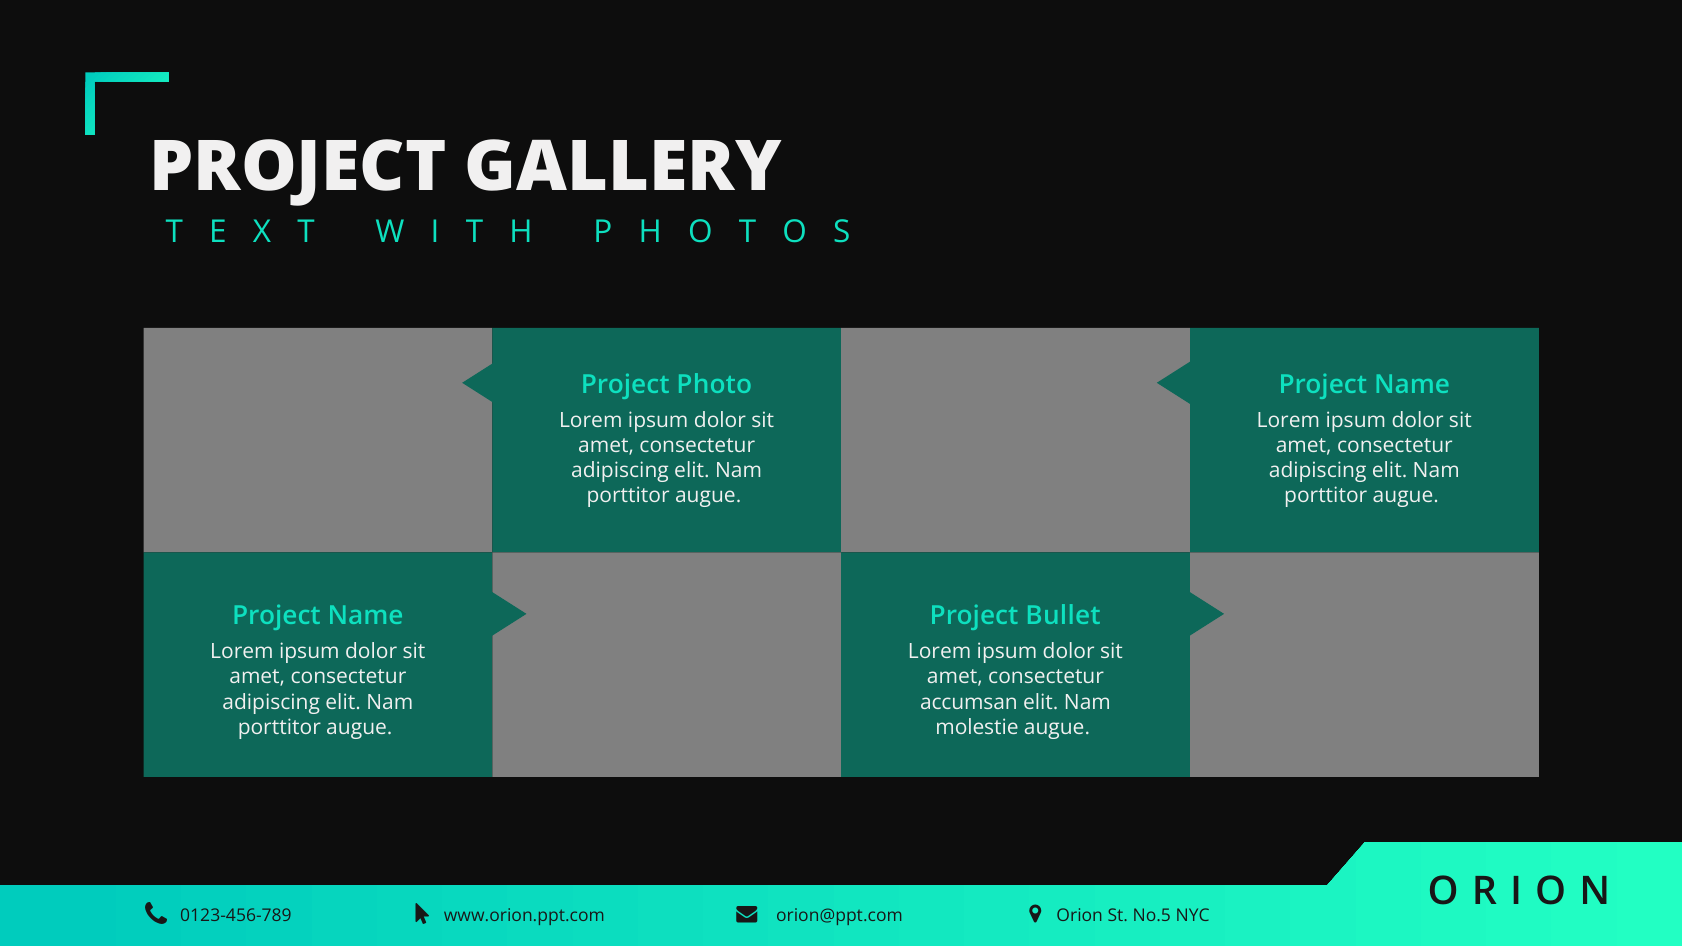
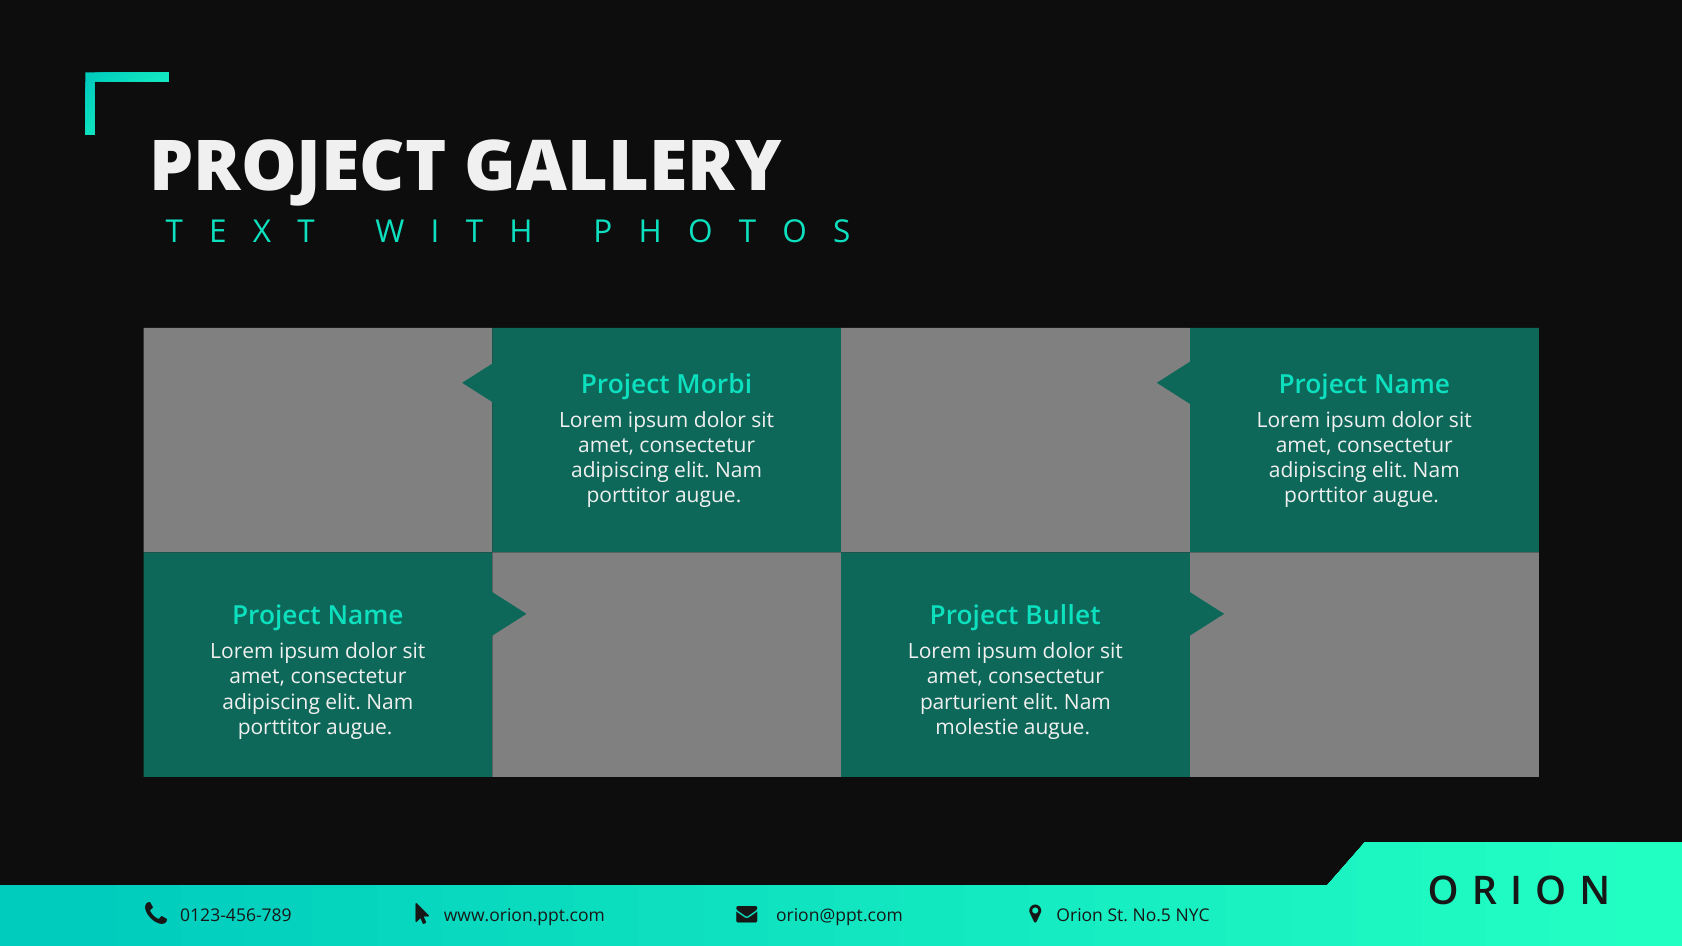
Photo: Photo -> Morbi (714, 384)
accumsan: accumsan -> parturient (969, 702)
